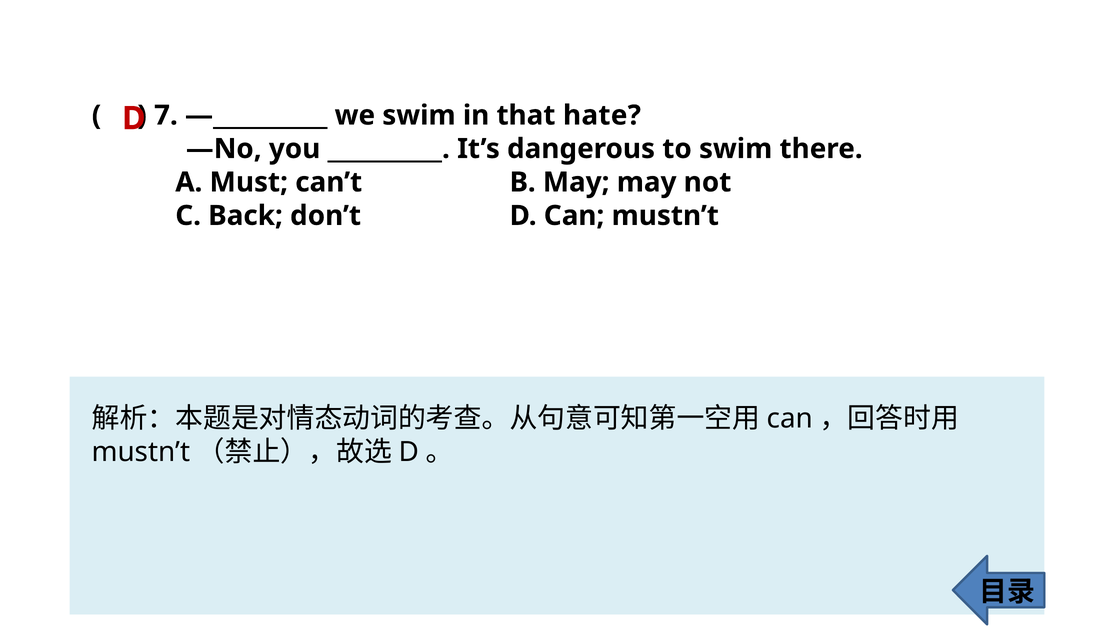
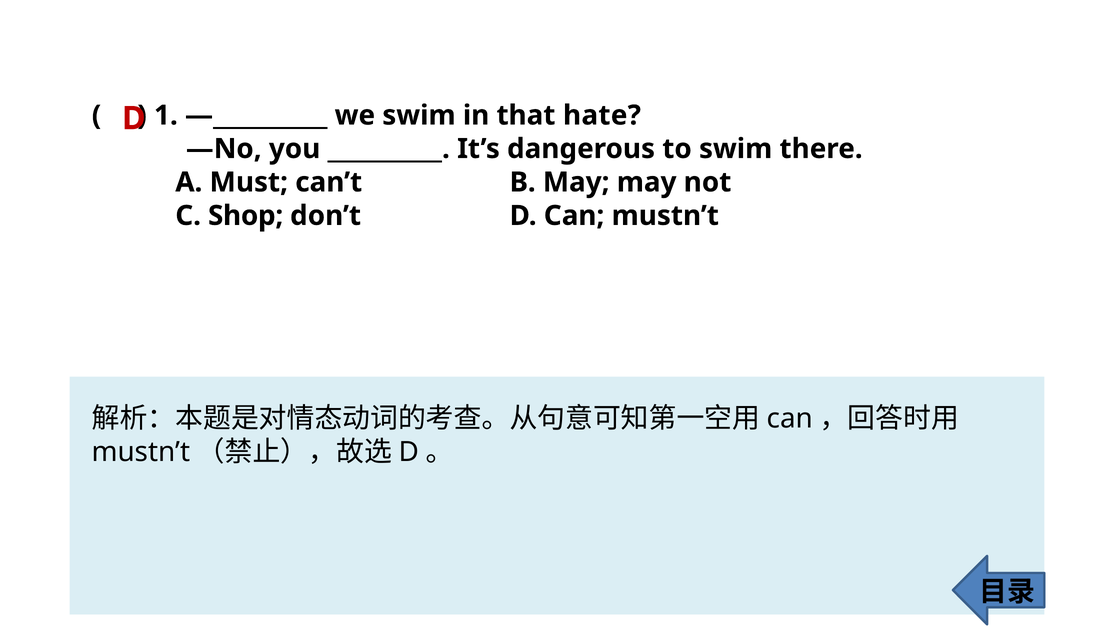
7: 7 -> 1 (166, 115)
Back: Back -> Shop (246, 216)
